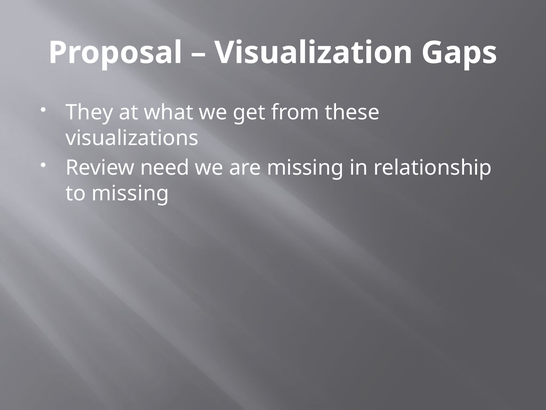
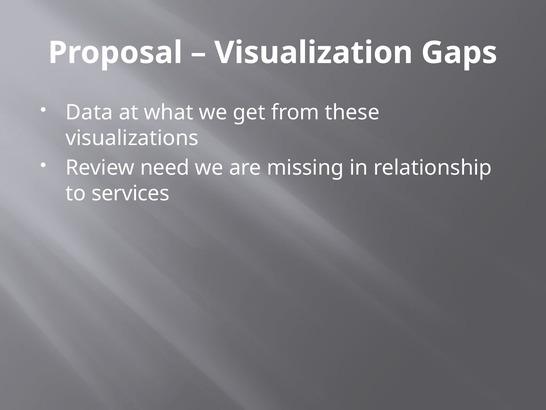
They: They -> Data (89, 112)
to missing: missing -> services (130, 193)
